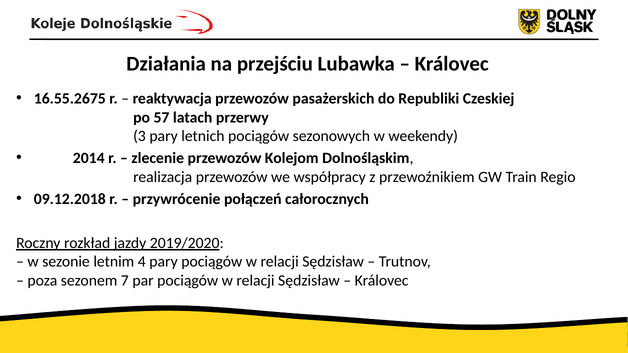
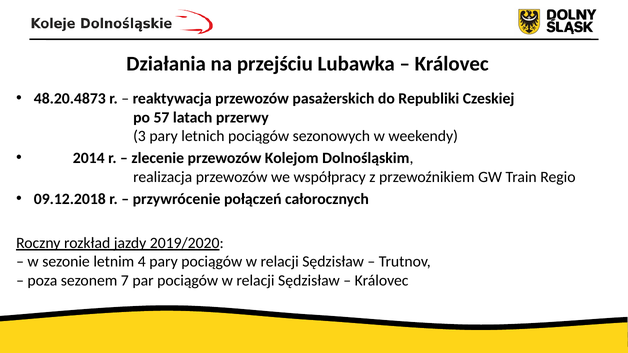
16.55.2675: 16.55.2675 -> 48.20.4873 (70, 99)
